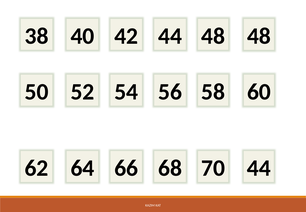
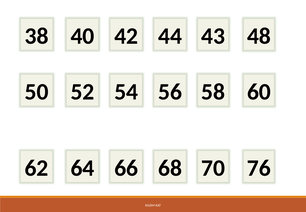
44 48: 48 -> 43 (213, 36)
70 44: 44 -> 76 (259, 168)
